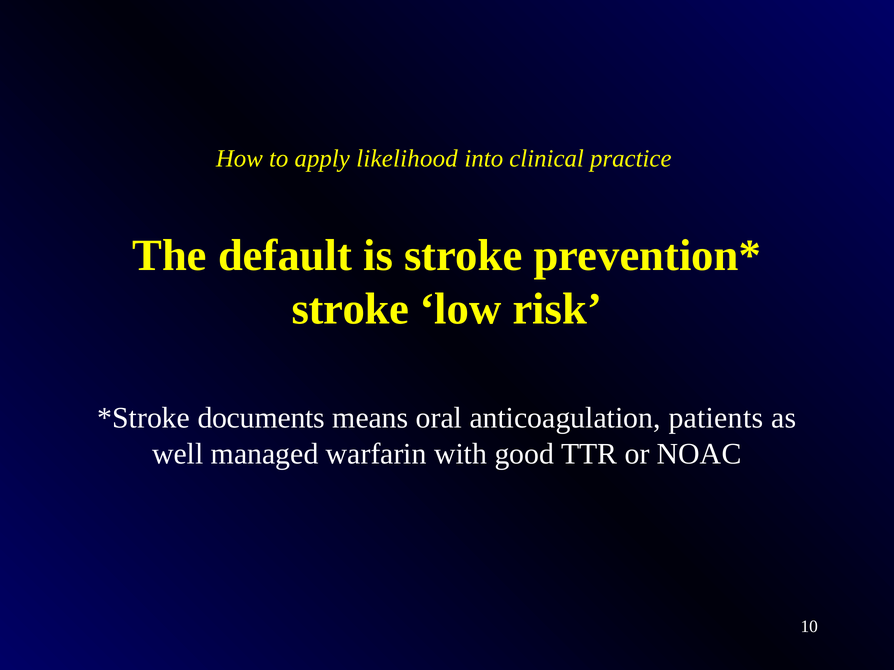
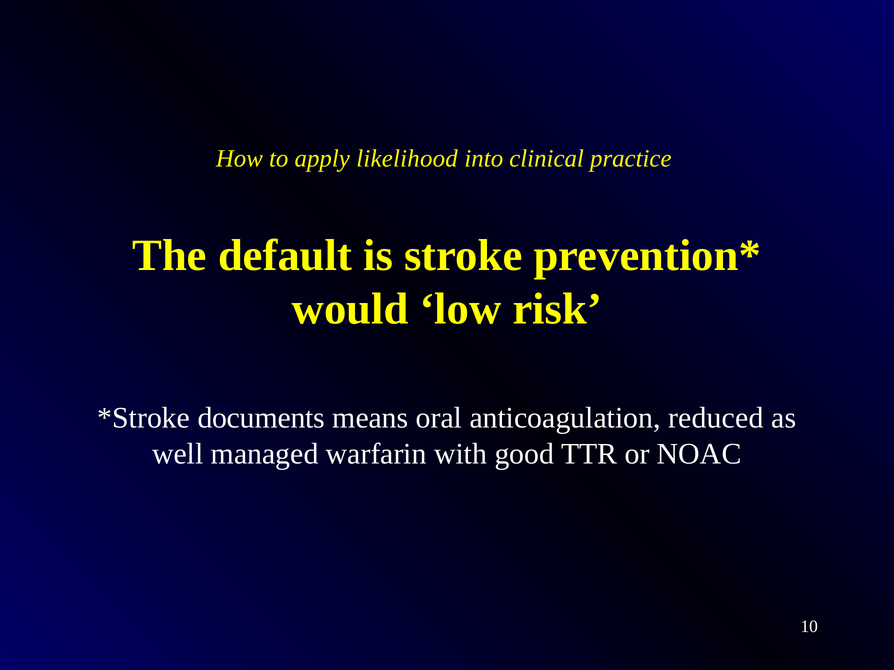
stroke: stroke -> would (350, 309)
patients: patients -> reduced (716, 418)
